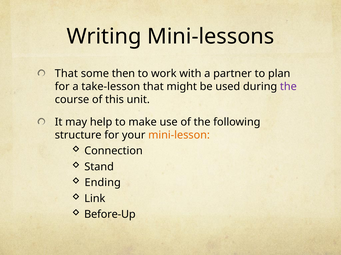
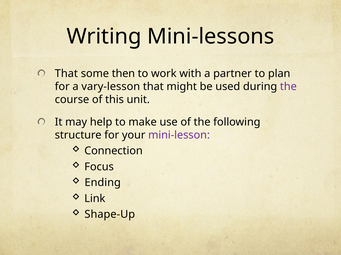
take-lesson: take-lesson -> vary-lesson (111, 87)
mini-lesson colour: orange -> purple (179, 135)
Stand: Stand -> Focus (99, 167)
Before-Up: Before-Up -> Shape-Up (110, 215)
